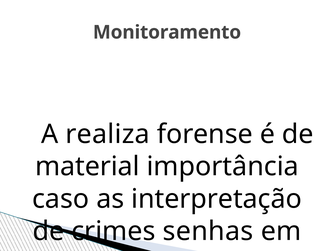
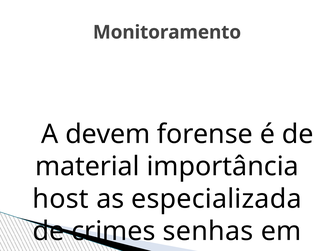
realiza: realiza -> devem (108, 134)
caso: caso -> host (61, 199)
as interpretação: interpretação -> especializada (216, 199)
